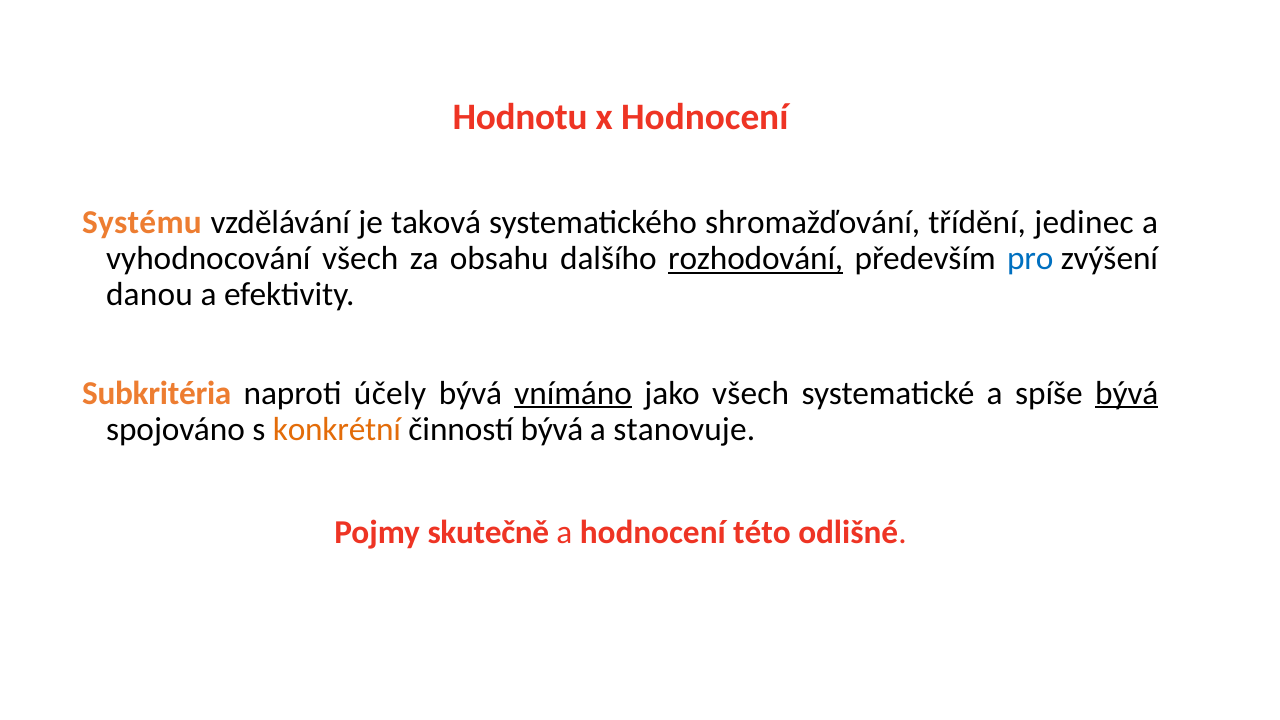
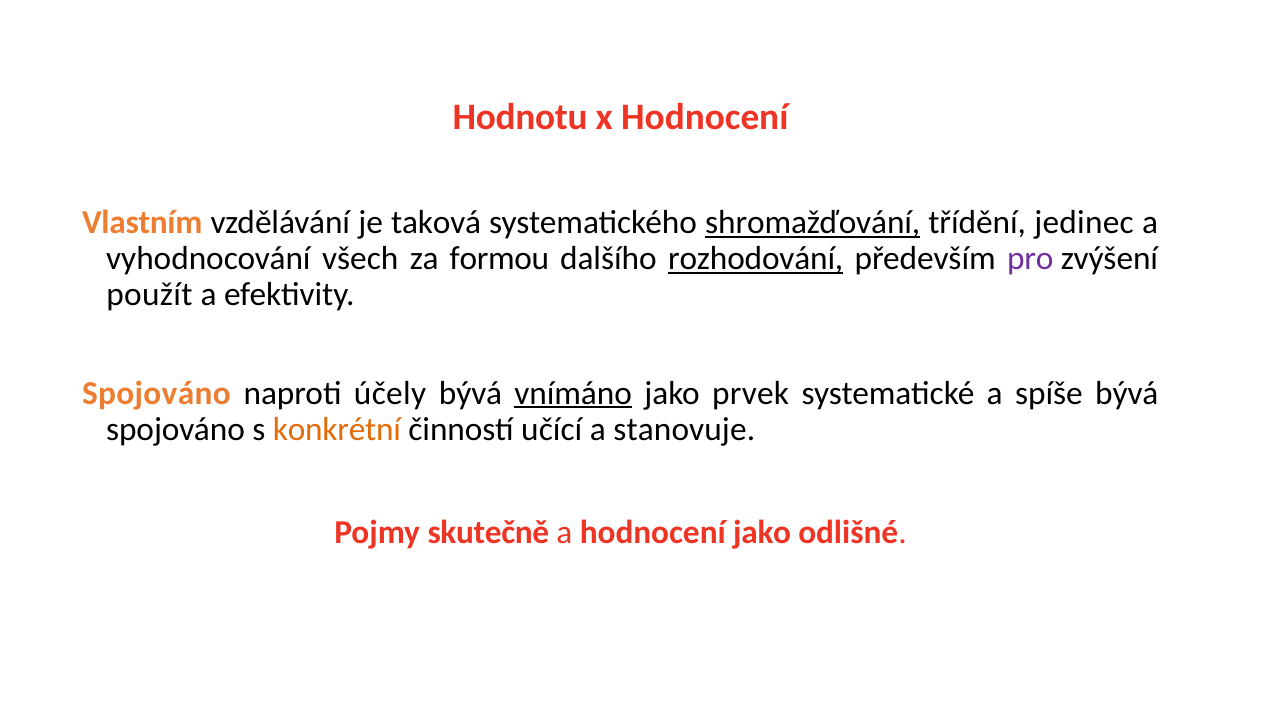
Systému: Systému -> Vlastním (142, 222)
shromažďování underline: none -> present (813, 222)
obsahu: obsahu -> formou (499, 258)
pro colour: blue -> purple (1030, 258)
danou: danou -> použít (149, 294)
Subkritéria: Subkritéria -> Spojováno (156, 393)
jako všech: všech -> prvek (751, 393)
bývá underline: present -> none (1127, 393)
činností bývá: bývá -> učící (552, 429)
hodnocení této: této -> jako (762, 532)
